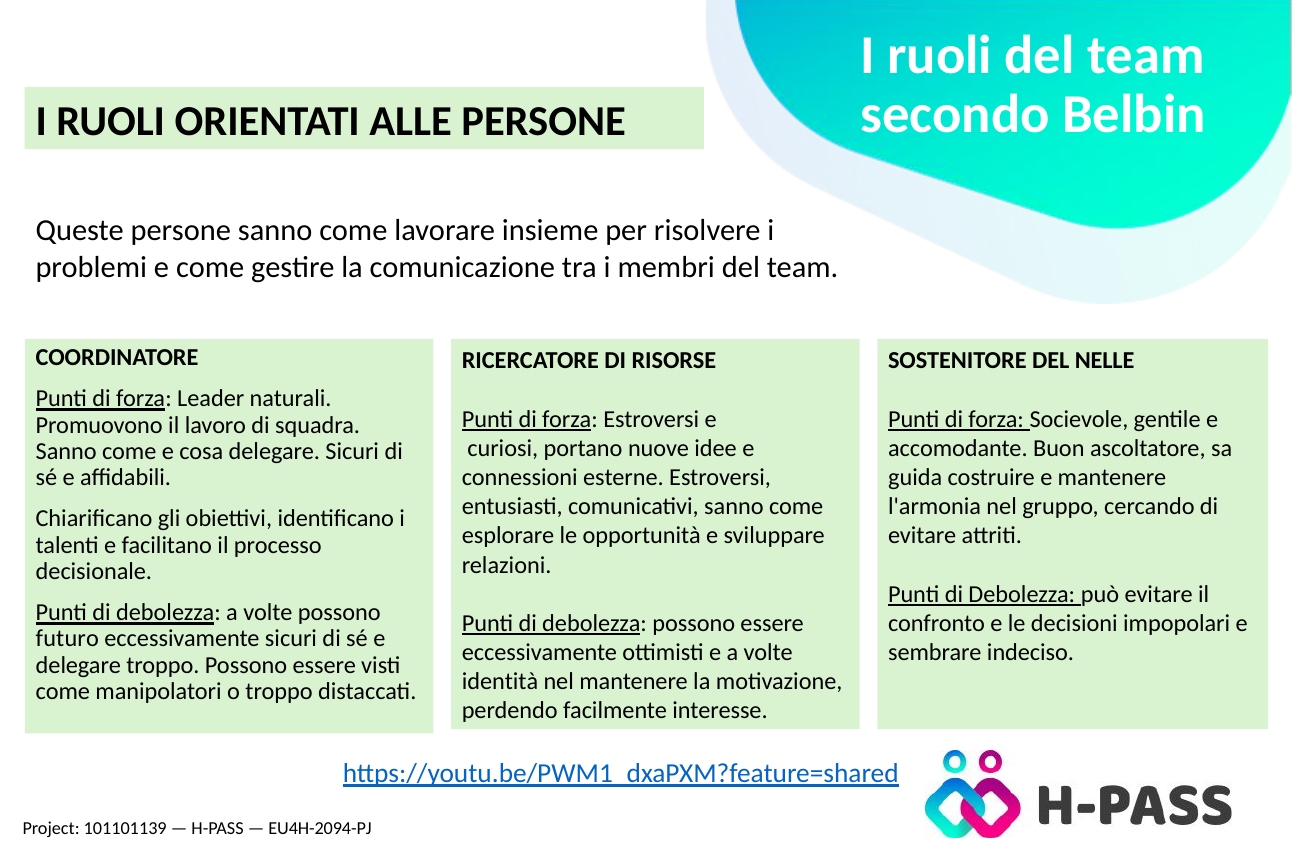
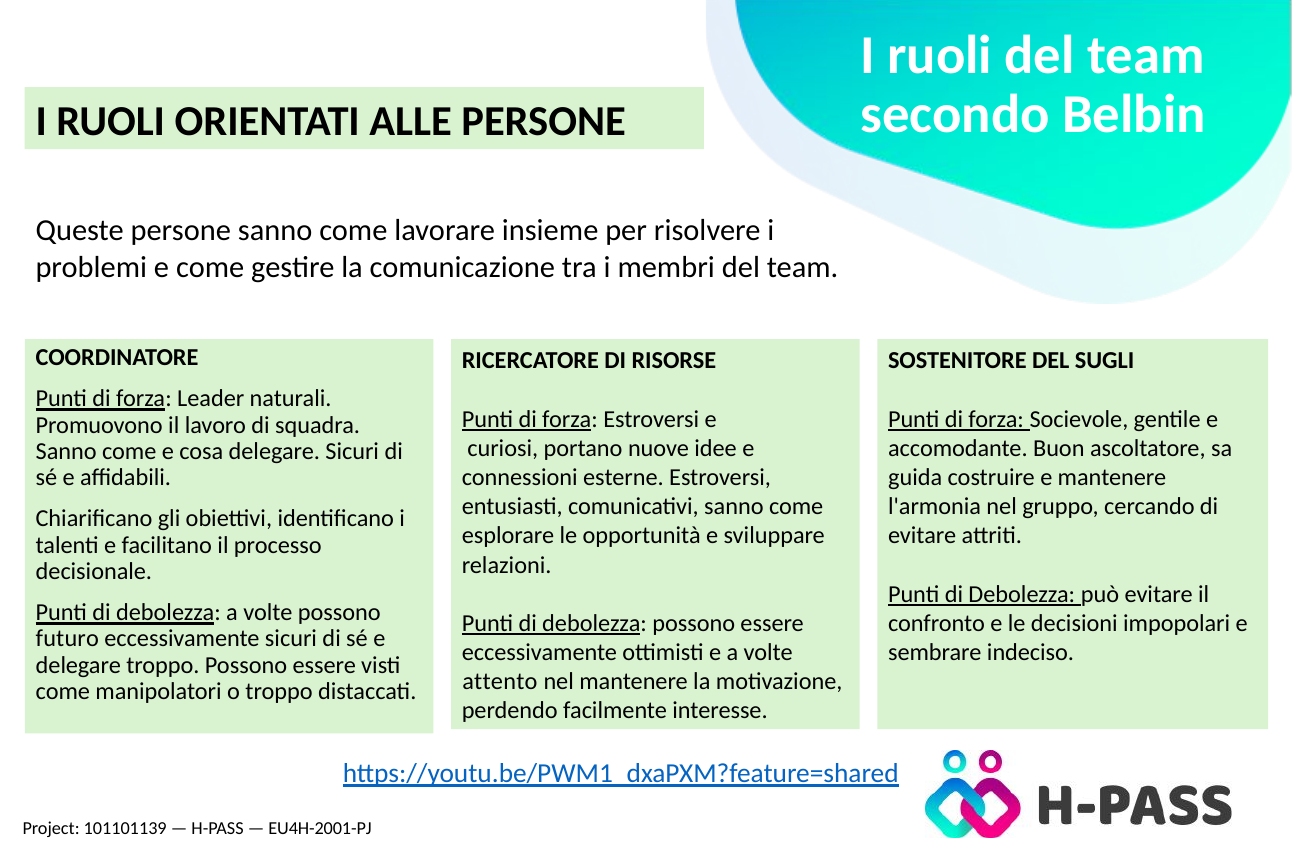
NELLE: NELLE -> SUGLI (1105, 361)
identità: identità -> attento (500, 682)
EU4H-2094-PJ: EU4H-2094-PJ -> EU4H-2001-PJ (320, 828)
